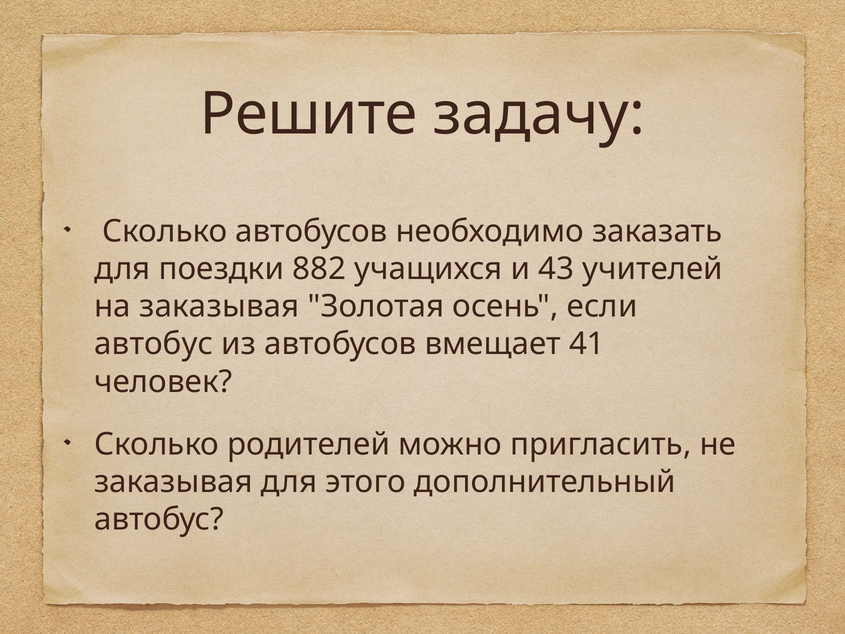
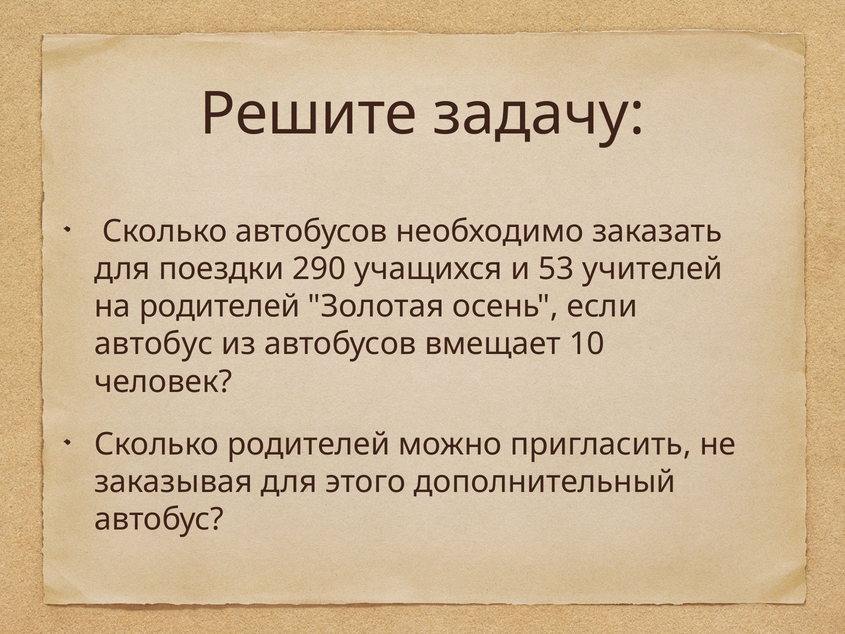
882: 882 -> 290 (319, 269)
43: 43 -> 53 (556, 269)
на заказывая: заказывая -> родителей (220, 306)
41: 41 -> 10 (587, 344)
